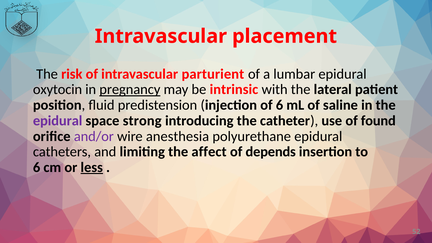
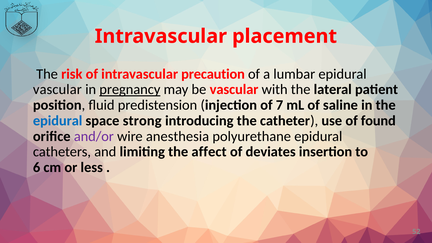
parturient: parturient -> precaution (213, 74)
oxytocin: oxytocin -> vascular (57, 90)
be intrinsic: intrinsic -> vascular (234, 90)
of 6: 6 -> 7 (280, 105)
epidural colour: purple -> blue (58, 121)
depends: depends -> deviates (271, 152)
less underline: present -> none (92, 167)
